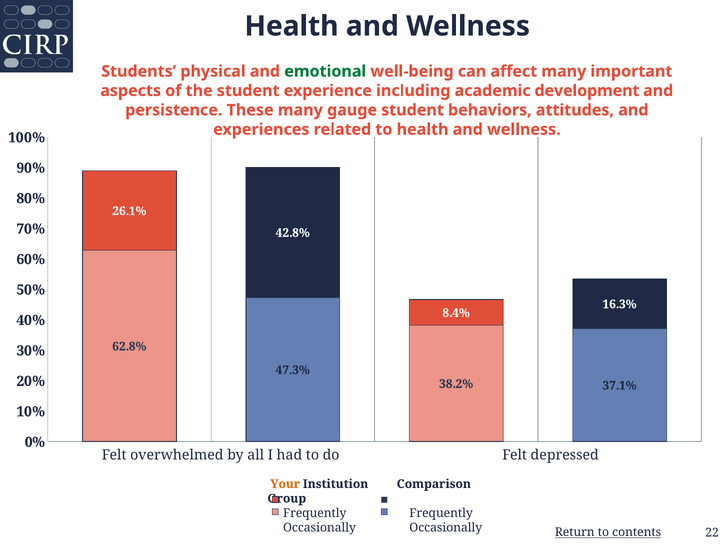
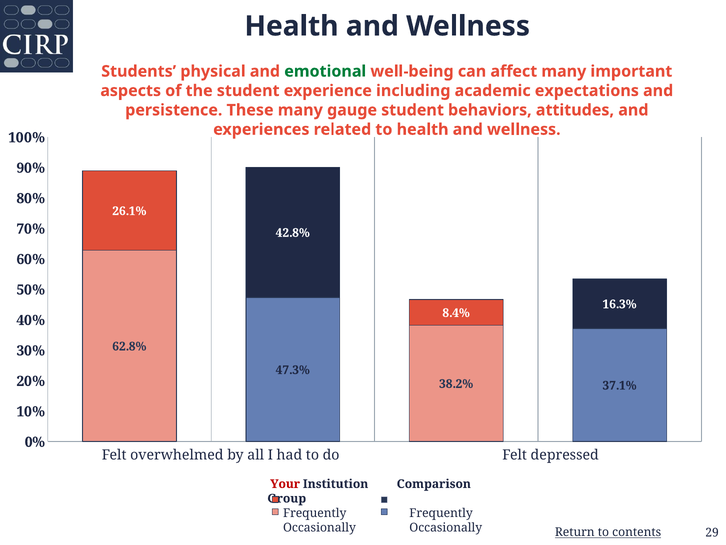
development: development -> expectations (587, 91)
Your colour: orange -> red (285, 484)
22: 22 -> 29 (712, 532)
